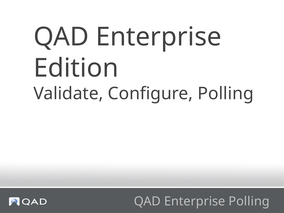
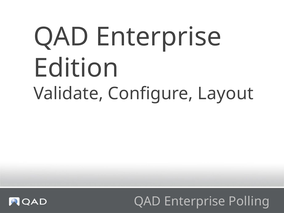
Configure Polling: Polling -> Layout (226, 94)
